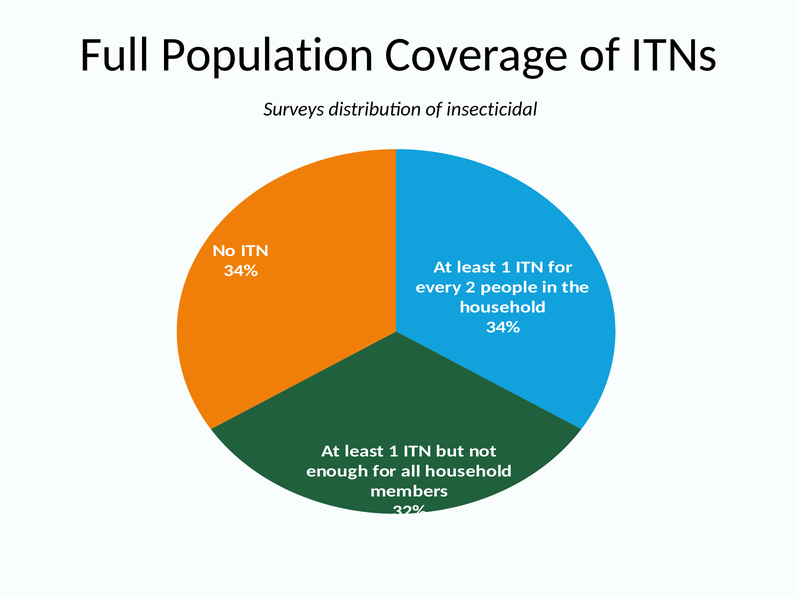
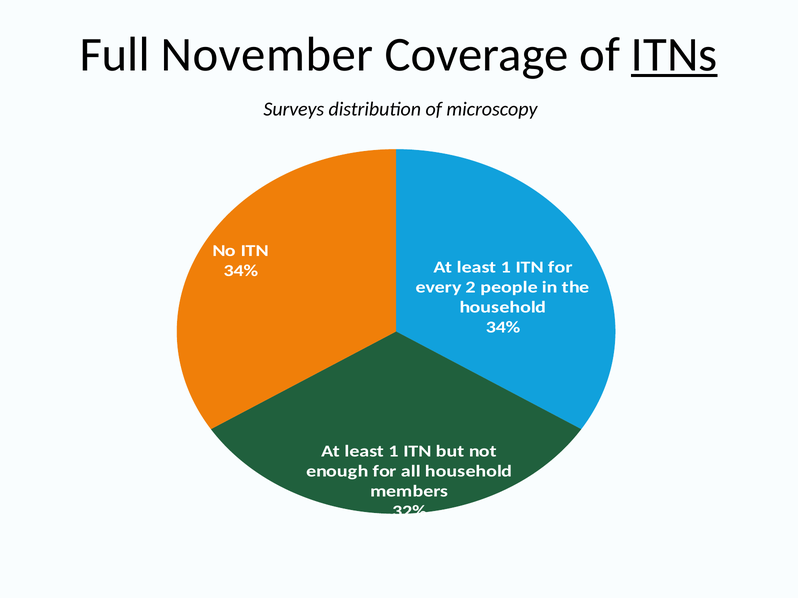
Population: Population -> November (267, 55)
ITNs underline: none -> present (674, 55)
insecticidal: insecticidal -> microscopy (492, 109)
